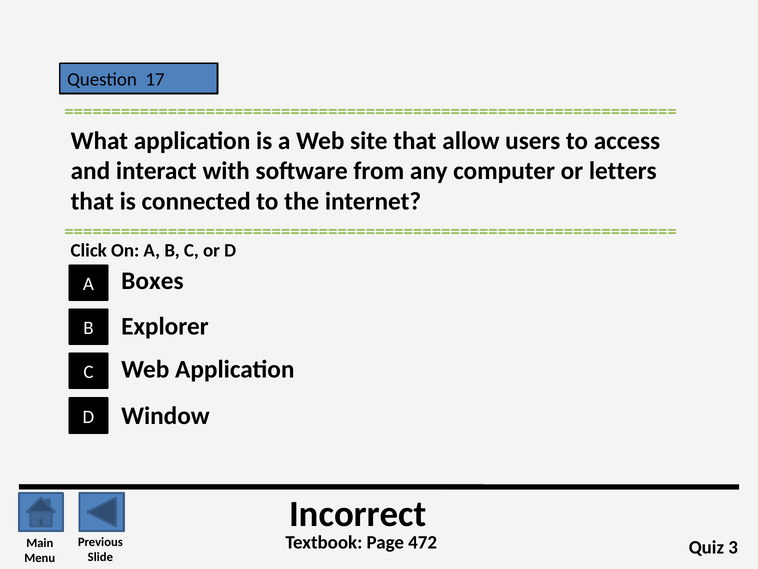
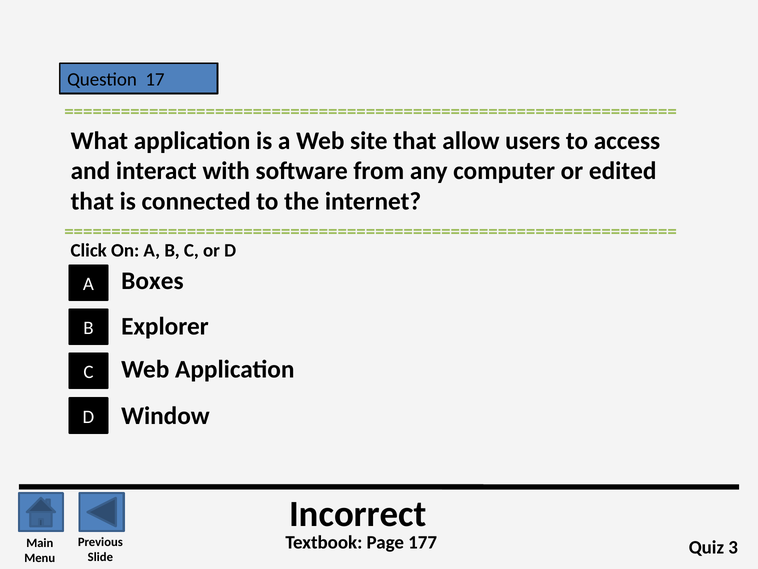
letters: letters -> edited (623, 171)
472: 472 -> 177 (423, 542)
